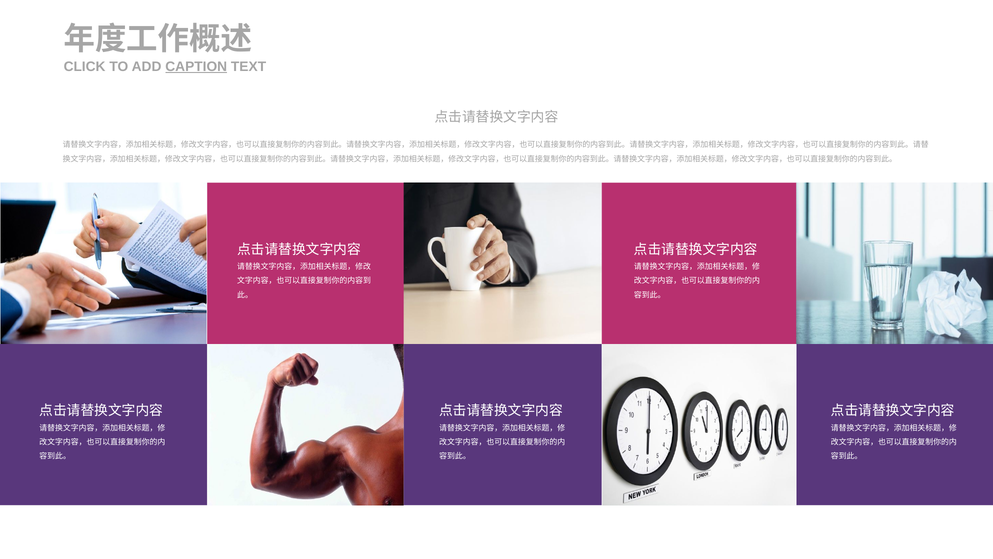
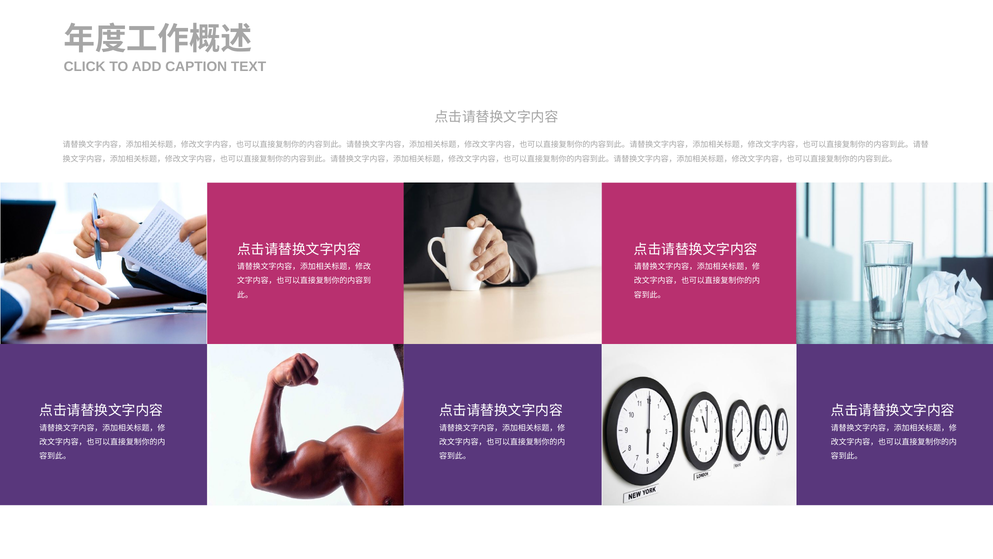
CAPTION underline: present -> none (196, 67)
